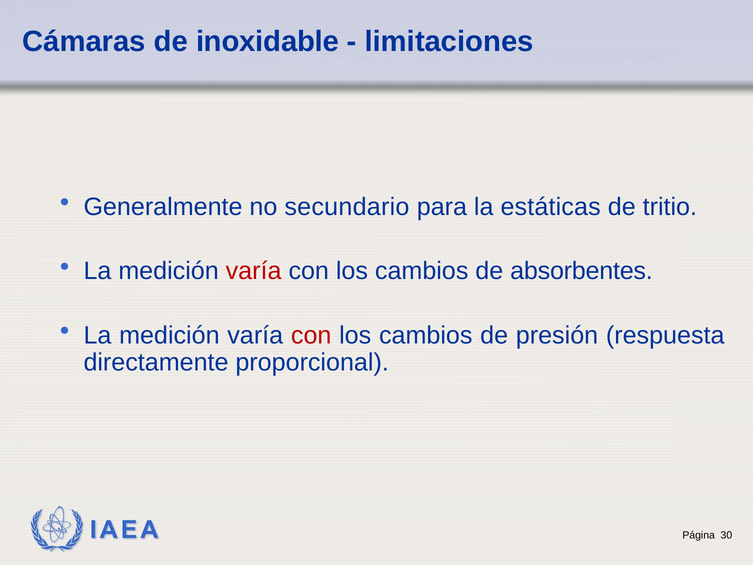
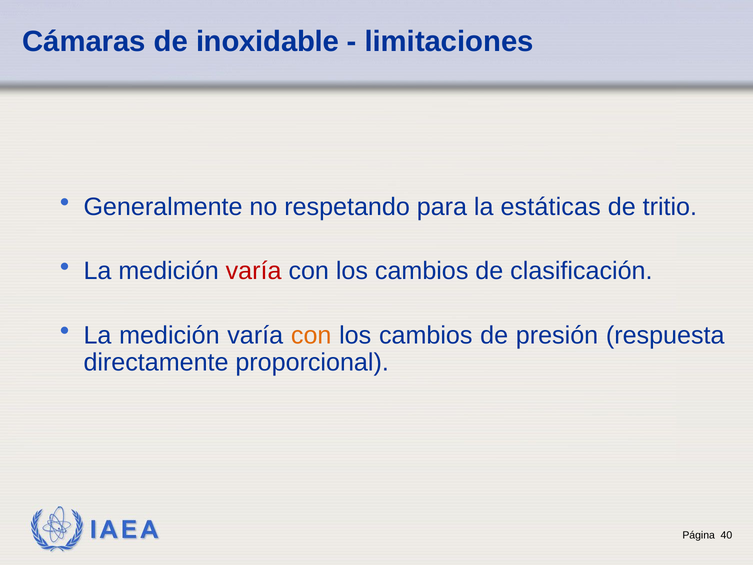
secundario: secundario -> respetando (347, 207)
absorbentes: absorbentes -> clasificación (581, 271)
con colour: red -> orange (311, 335)
30: 30 -> 40 (726, 535)
